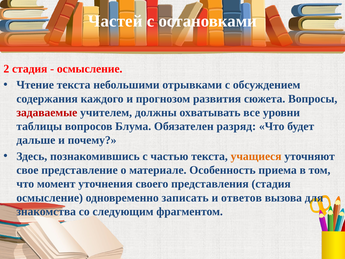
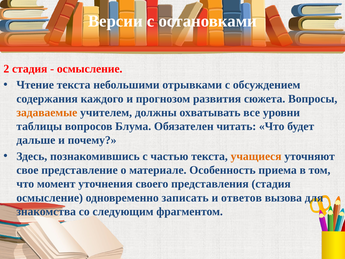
Частей: Частей -> Версии (115, 21)
задаваемые colour: red -> orange (47, 112)
разряд: разряд -> читать (236, 126)
